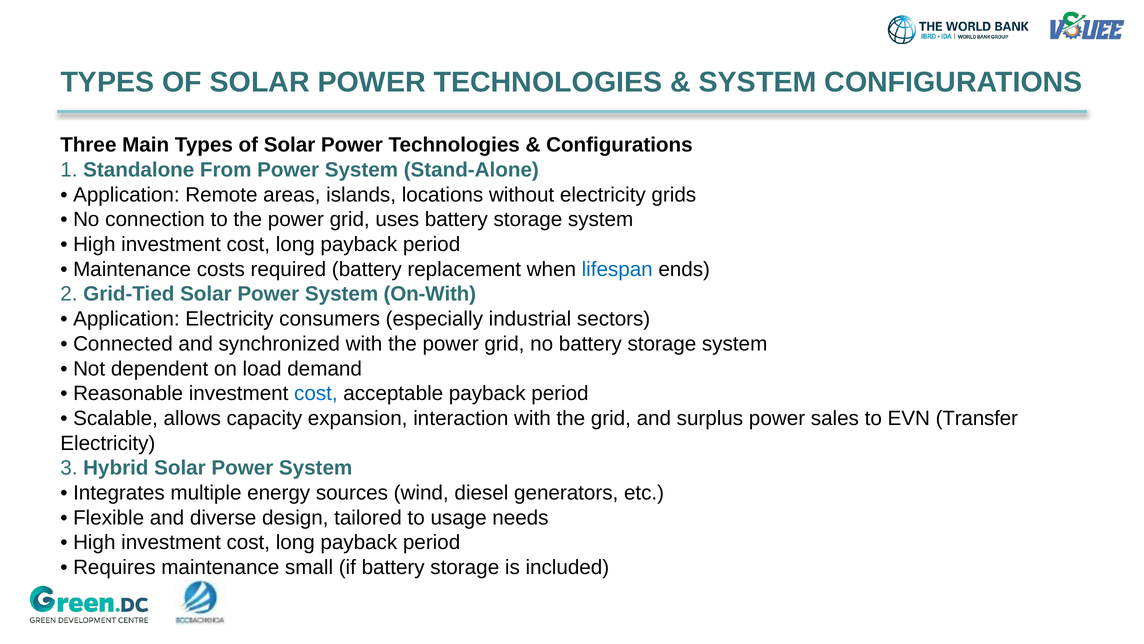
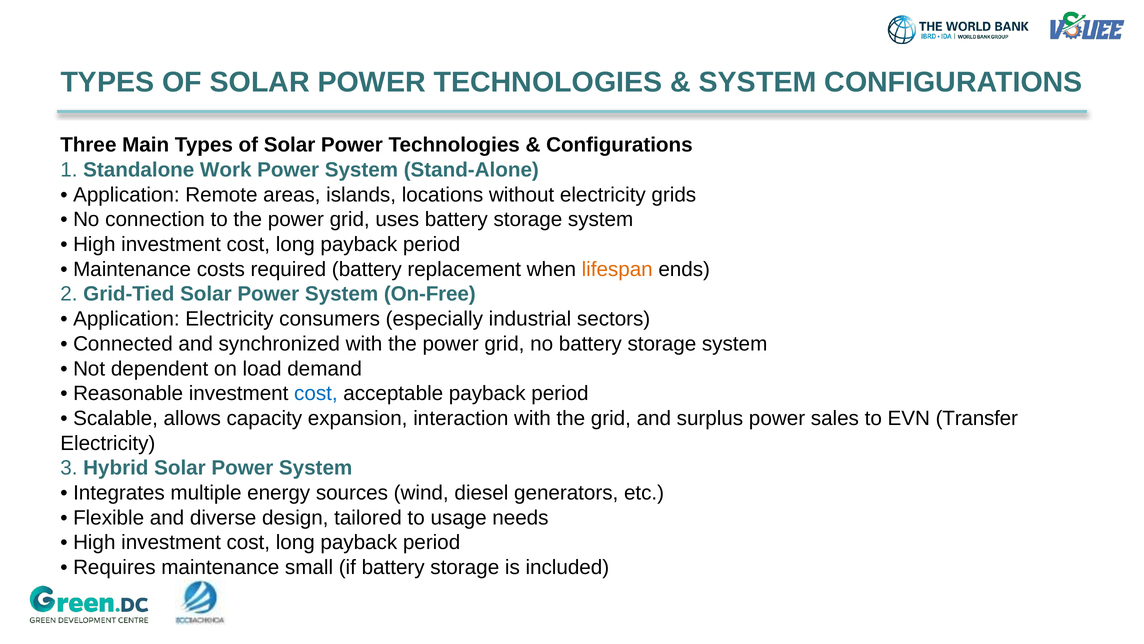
From: From -> Work (226, 170)
lifespan colour: blue -> orange (617, 269)
On-With: On-With -> On-Free (430, 294)
